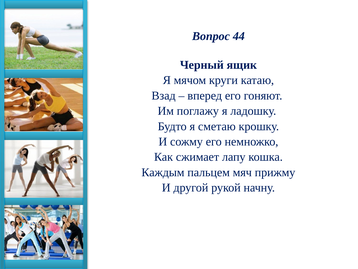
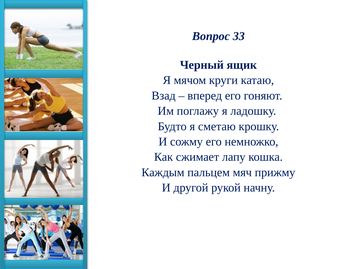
44: 44 -> 33 (239, 36)
